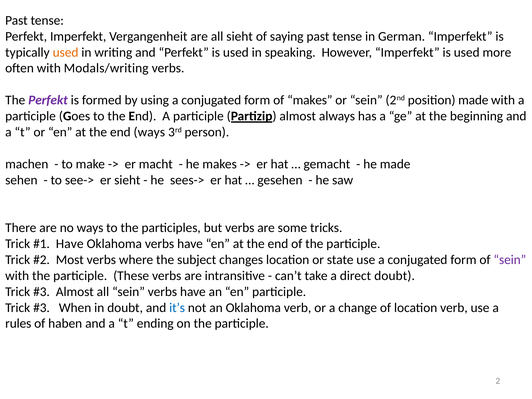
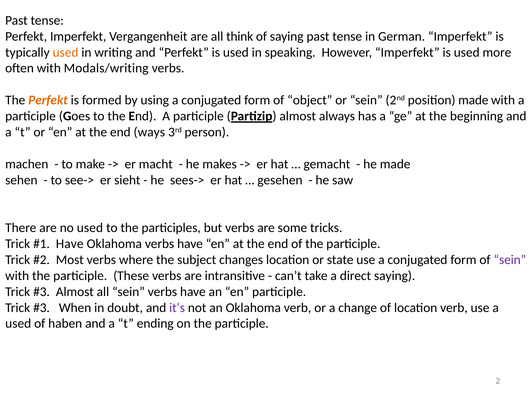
all sieht: sieht -> think (240, 36)
Perfekt colour: purple -> orange (48, 100)
of makes: makes -> object (310, 100)
no ways: ways -> used (90, 228)
direct doubt: doubt -> saying (395, 276)
it’s colour: blue -> purple (177, 308)
rules: rules -> used (18, 324)
